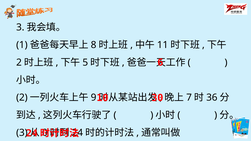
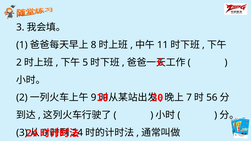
36: 36 -> 56 (212, 98)
